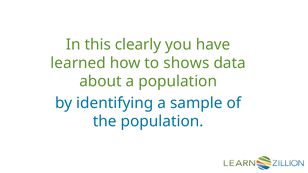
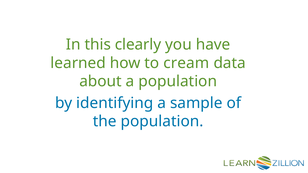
shows: shows -> cream (186, 63)
